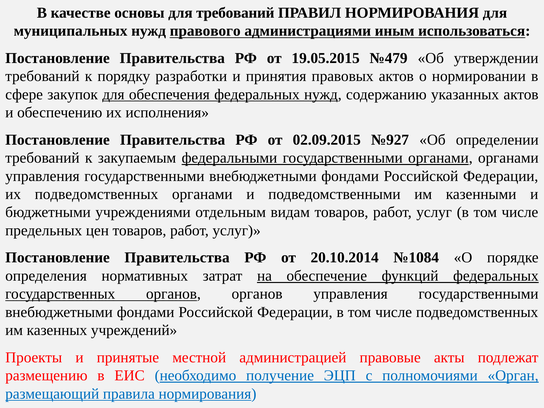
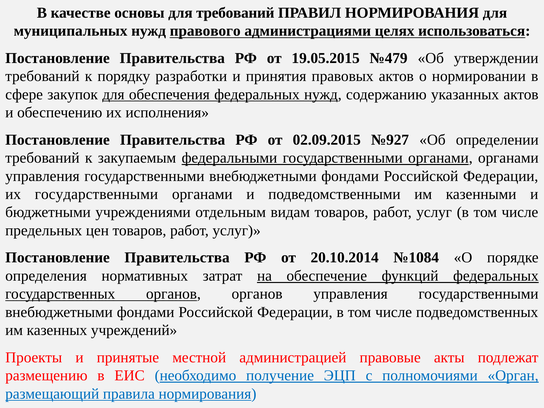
иным: иным -> целях (395, 31)
их подведомственных: подведомственных -> государственными (96, 194)
